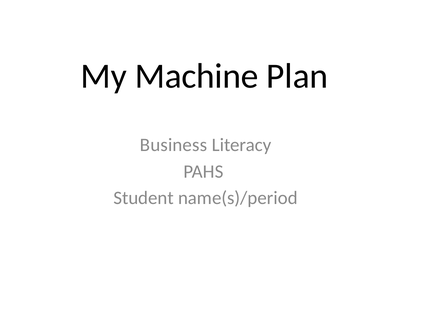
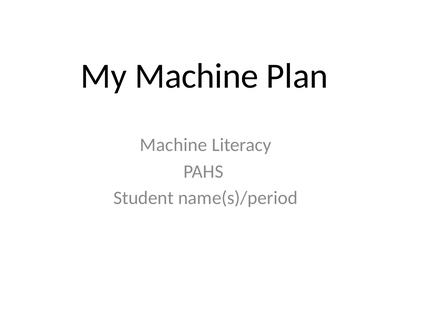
Business: Business -> Machine (174, 145)
